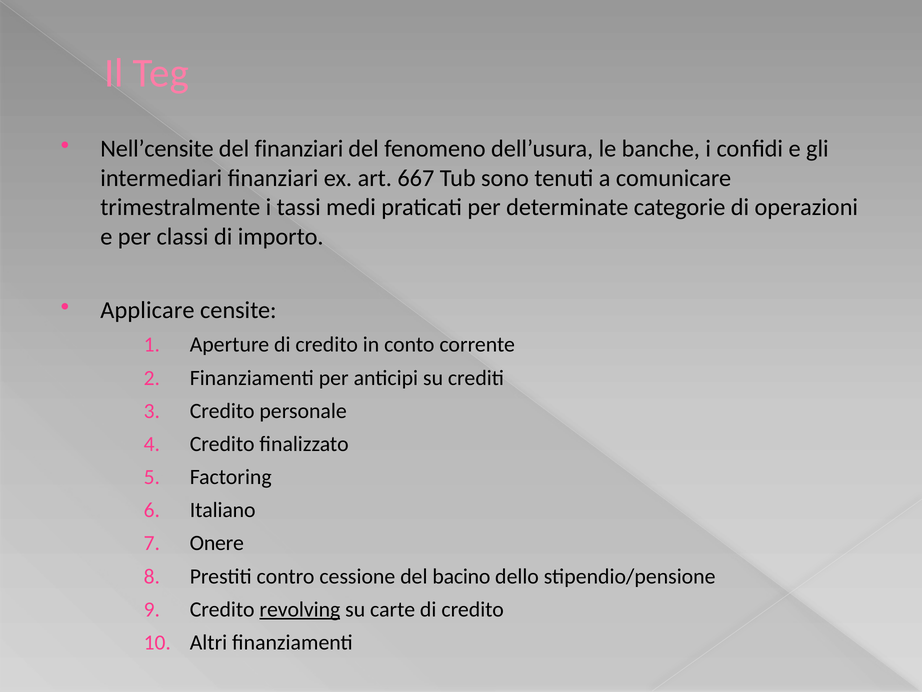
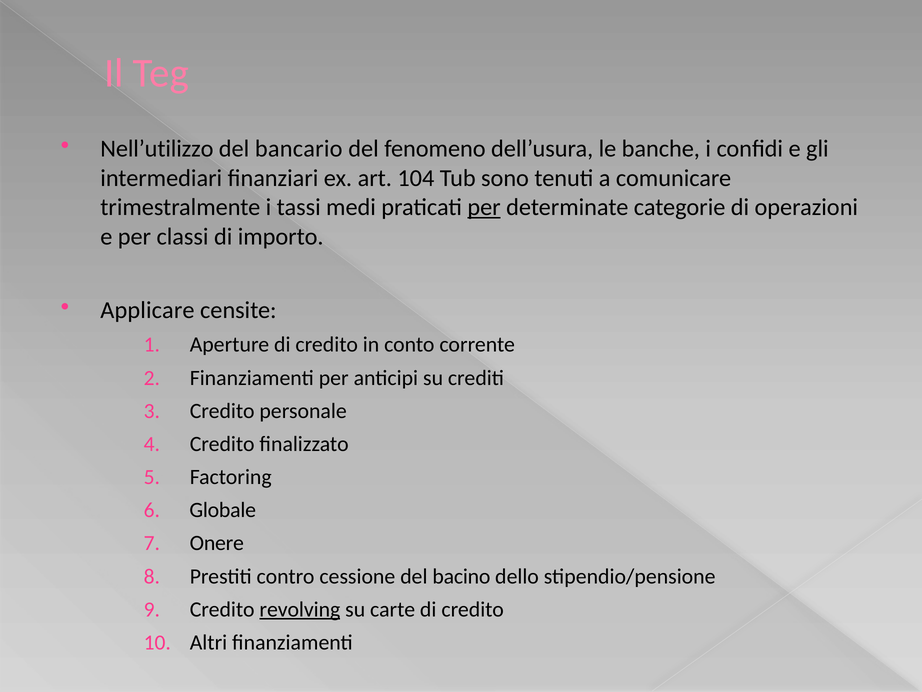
Nell’censite: Nell’censite -> Nell’utilizzo (157, 149)
del finanziari: finanziari -> bancario (299, 149)
667: 667 -> 104 (416, 178)
per underline: none -> present (484, 207)
Italiano: Italiano -> Globale (223, 510)
